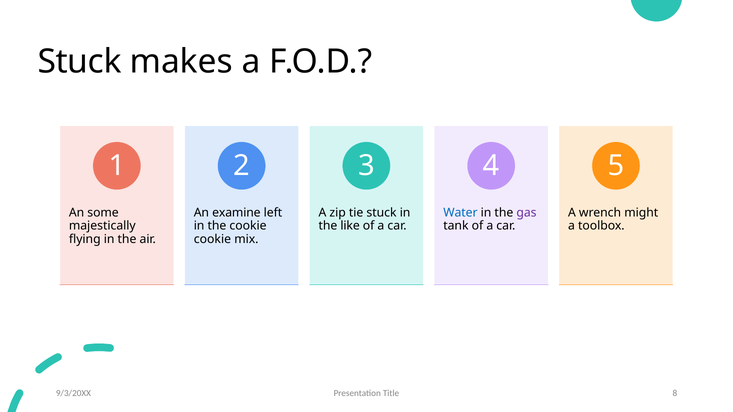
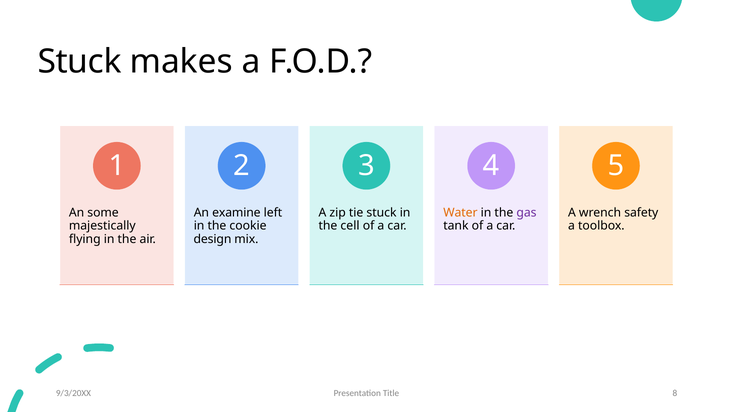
Water colour: blue -> orange (460, 213)
might: might -> safety (641, 213)
like: like -> cell (350, 226)
cookie: cookie -> design (213, 239)
